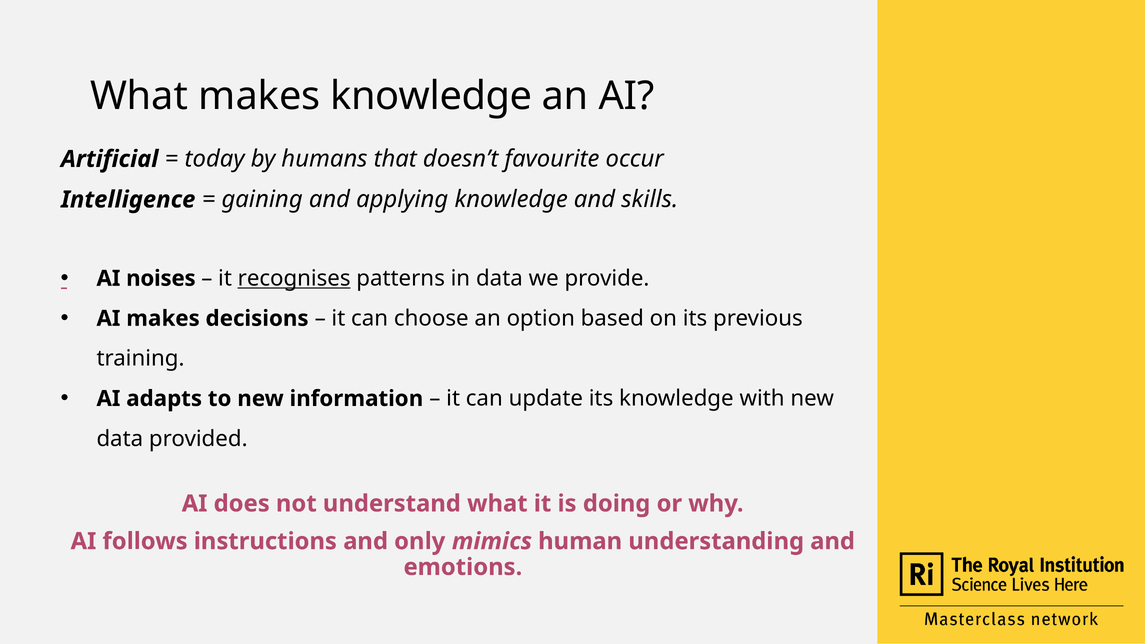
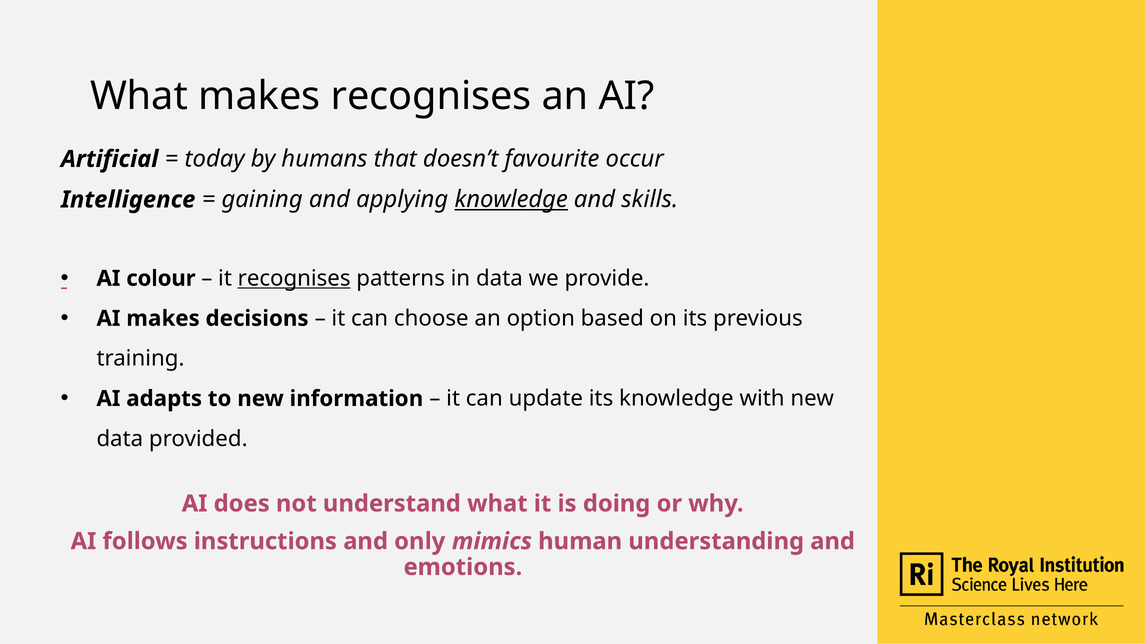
makes knowledge: knowledge -> recognises (431, 96)
knowledge underline: none -> present (511, 200)
noises: noises -> colour (161, 278)
